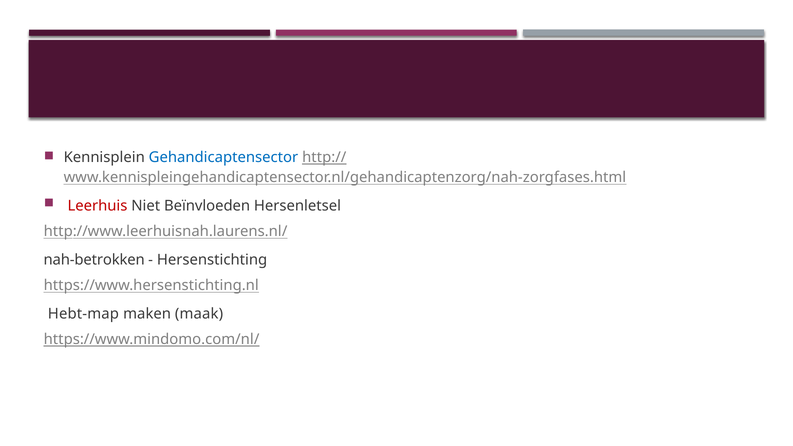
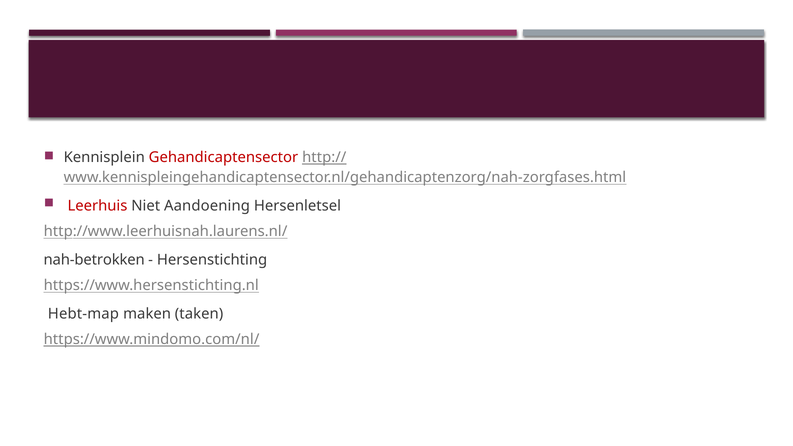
Gehandicaptensector colour: blue -> red (223, 157)
Beïnvloeden: Beïnvloeden -> Aandoening (207, 206)
maak: maak -> taken (199, 314)
